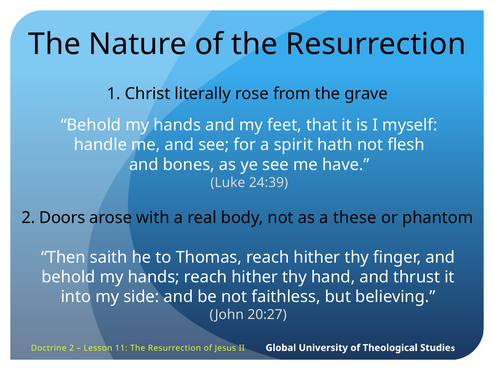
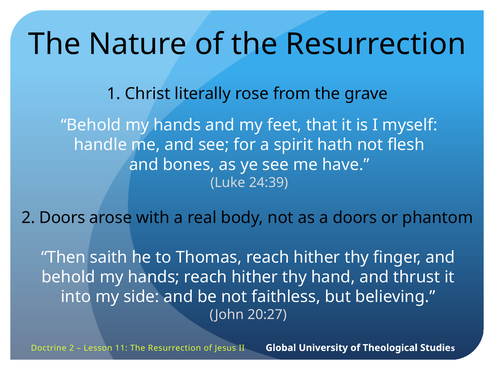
a these: these -> doors (355, 218)
